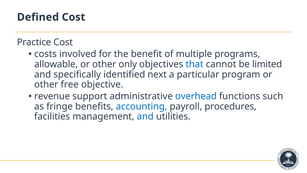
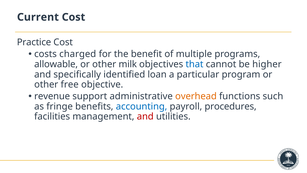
Defined: Defined -> Current (38, 17)
involved: involved -> charged (78, 54)
only: only -> milk (128, 64)
limited: limited -> higher (267, 64)
next: next -> loan (157, 74)
overhead colour: blue -> orange (196, 96)
and colour: blue -> red (145, 116)
